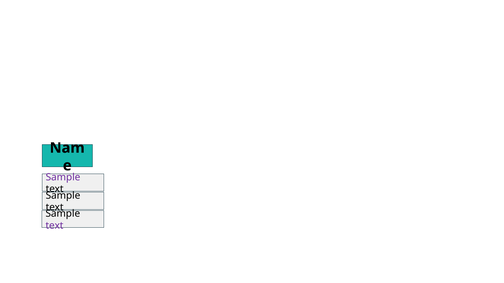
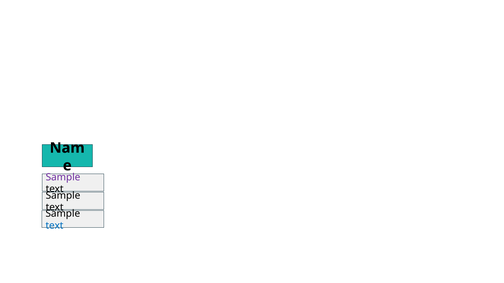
text colour: purple -> blue (54, 226)
